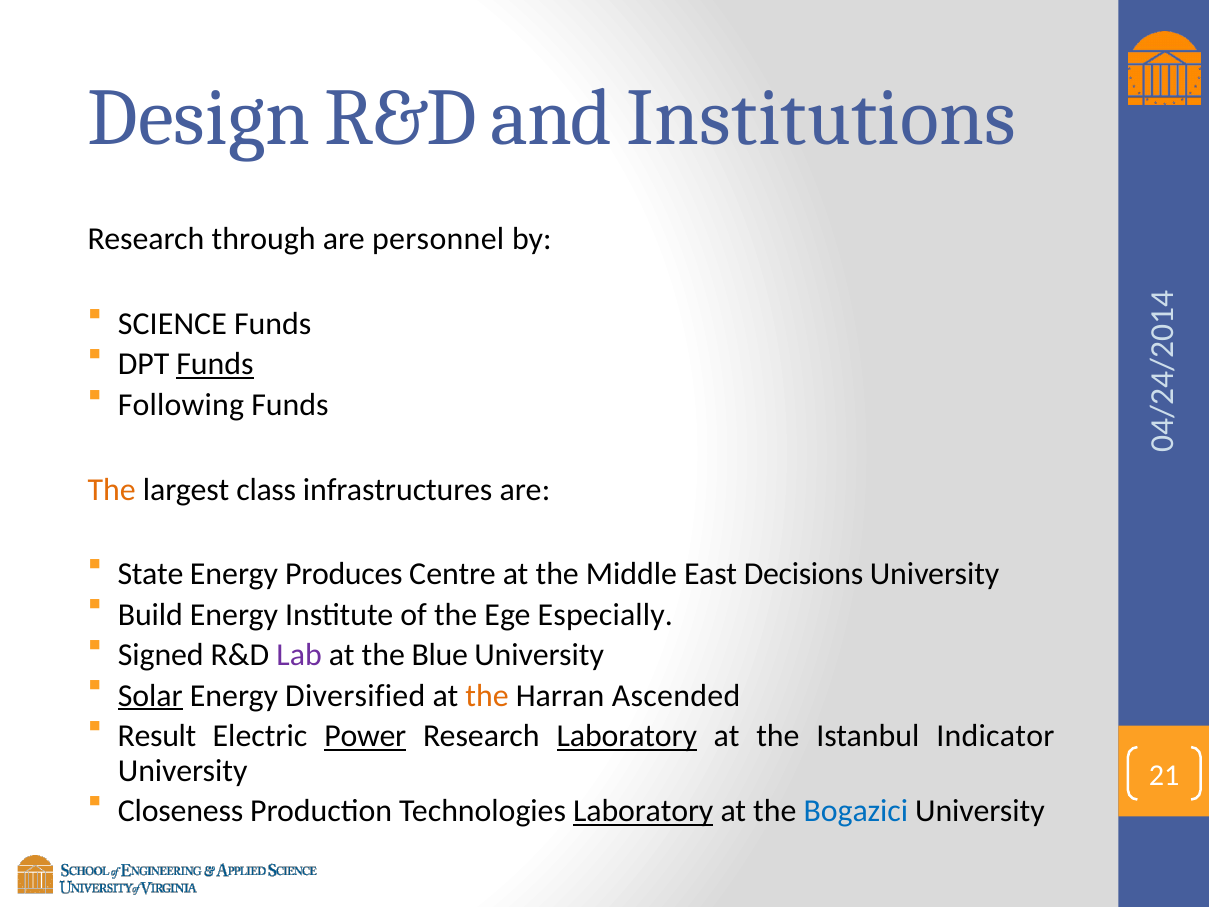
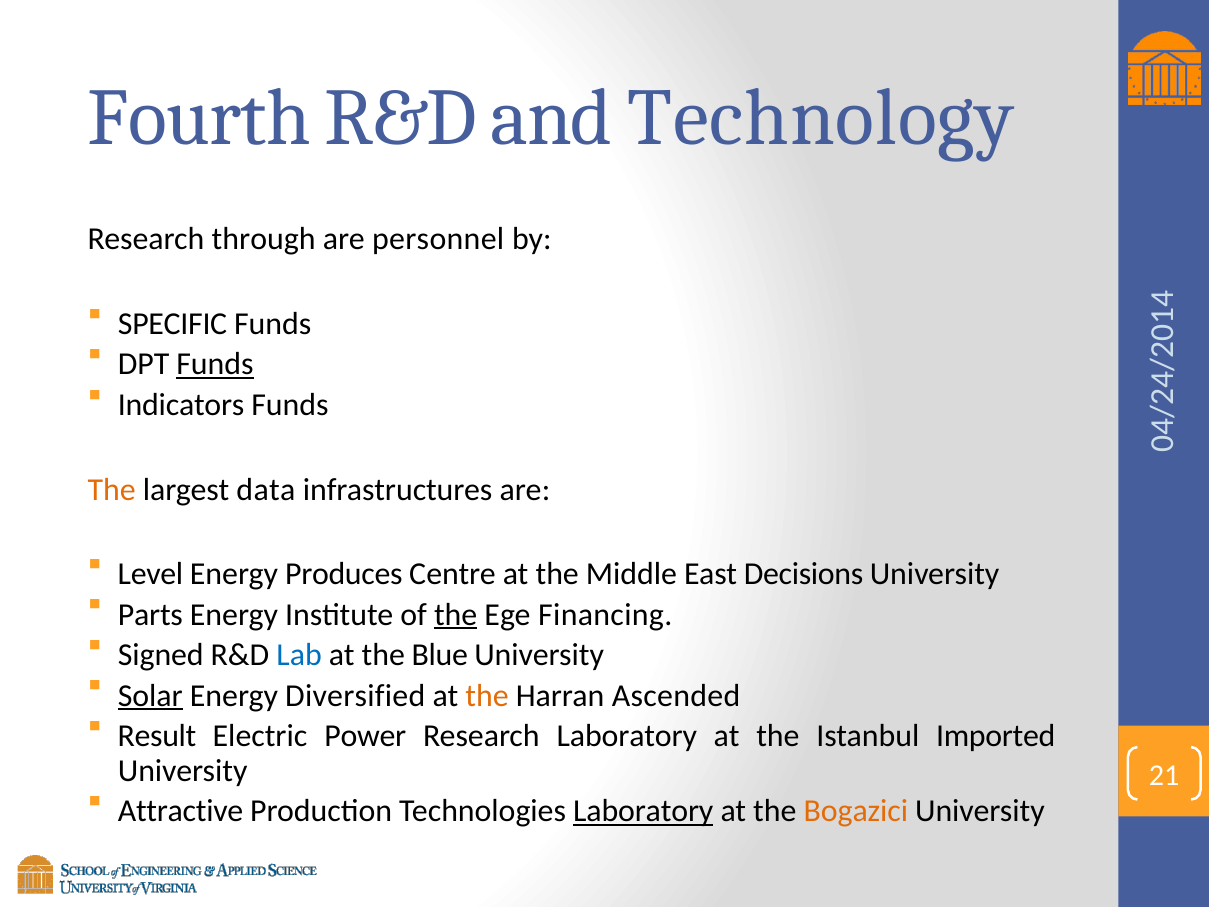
Design: Design -> Fourth (199, 117)
Institutions: Institutions -> Technology (821, 117)
SCIENCE: SCIENCE -> SPECIFIC (173, 324)
Following: Following -> Indicators (181, 405)
class: class -> data (266, 489)
State: State -> Level (150, 574)
Build: Build -> Parts (150, 615)
the underline: none -> present (456, 615)
Especially: Especially -> Financing (605, 615)
Lab colour: purple -> blue (299, 655)
Power underline: present -> none (365, 736)
Laboratory underline: present -> none (627, 736)
Indicator: Indicator -> Imported (996, 736)
Closeness: Closeness -> Attractive (181, 811)
Bogazici colour: blue -> orange (856, 811)
